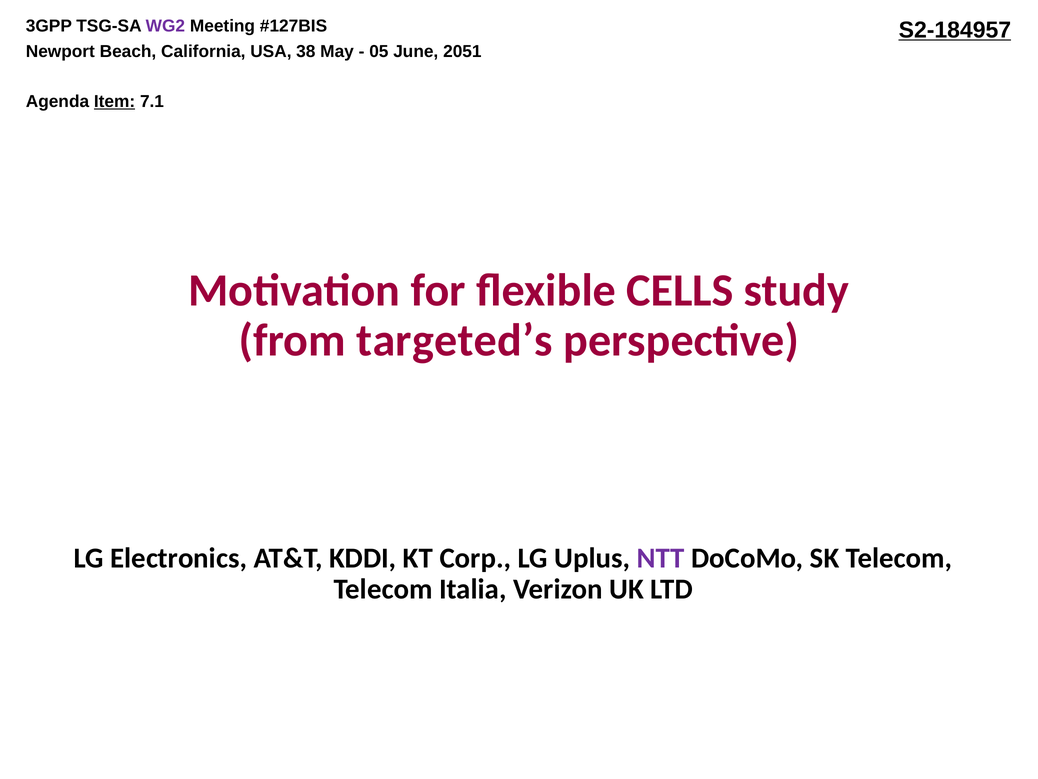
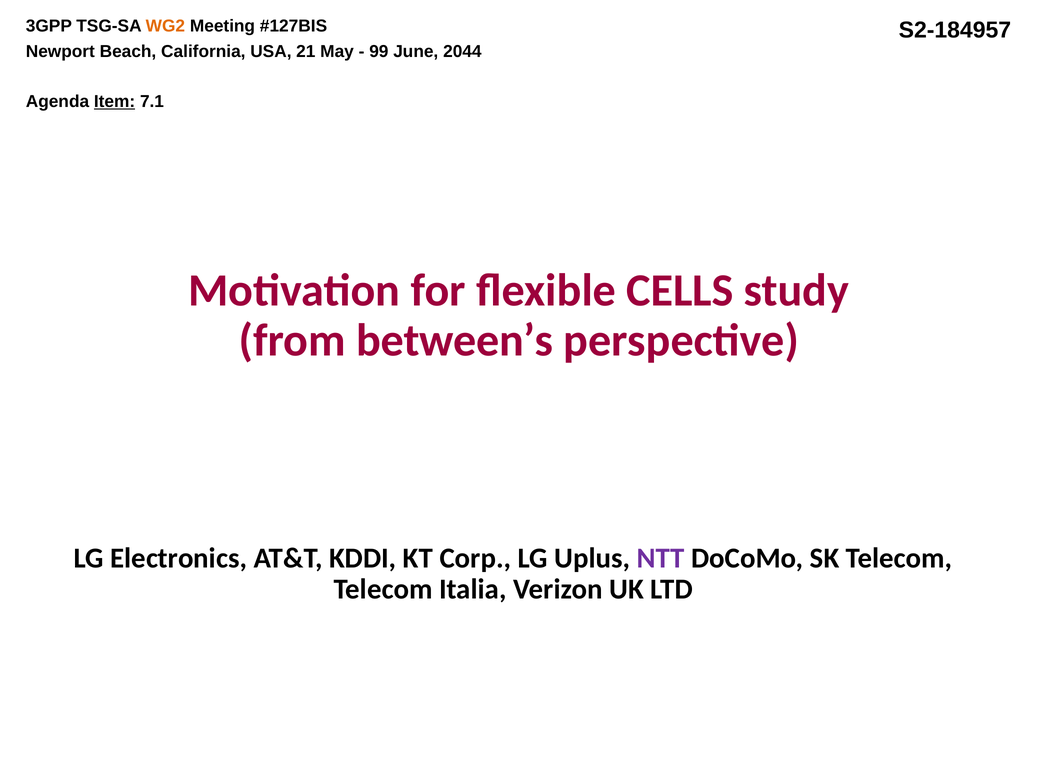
WG2 colour: purple -> orange (165, 26)
S2-184957 underline: present -> none (955, 30)
38: 38 -> 21 (306, 51)
05: 05 -> 99 (379, 51)
2051: 2051 -> 2044 (462, 51)
targeted’s: targeted’s -> between’s (455, 340)
